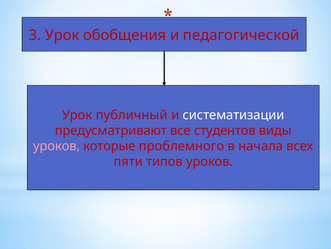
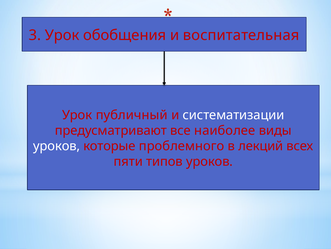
педагогической: педагогической -> воспитательная (241, 35)
студентов: студентов -> наиболее (225, 130)
уроков colour: pink -> white (57, 146)
начала: начала -> лекций (261, 146)
